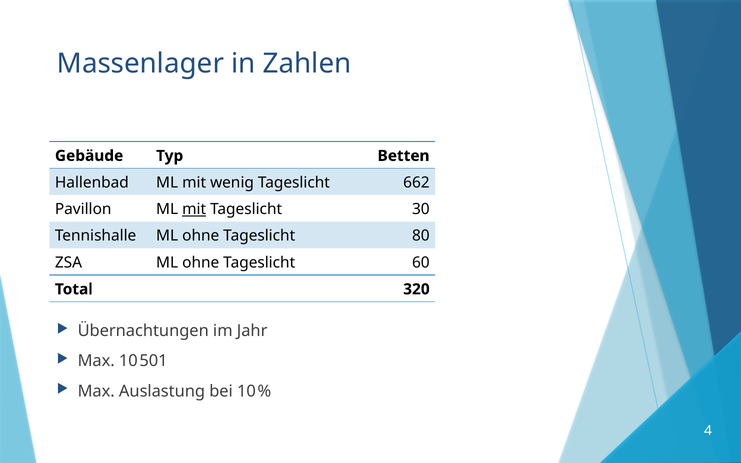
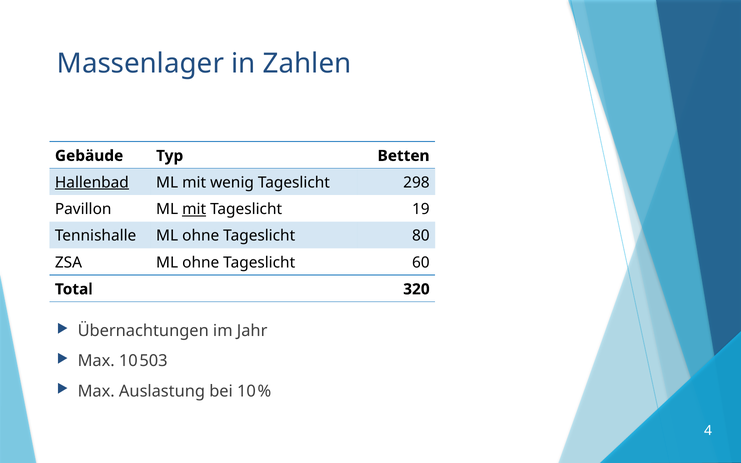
Hallenbad underline: none -> present (92, 183)
662: 662 -> 298 (416, 183)
30: 30 -> 19 (421, 209)
501: 501 -> 503 (153, 361)
